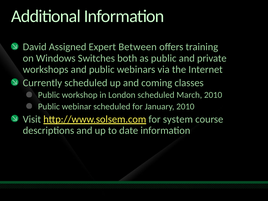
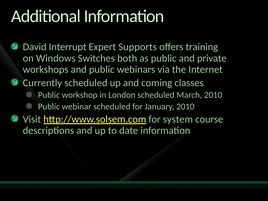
Assigned: Assigned -> Interrupt (68, 47)
Between: Between -> Supports (138, 47)
